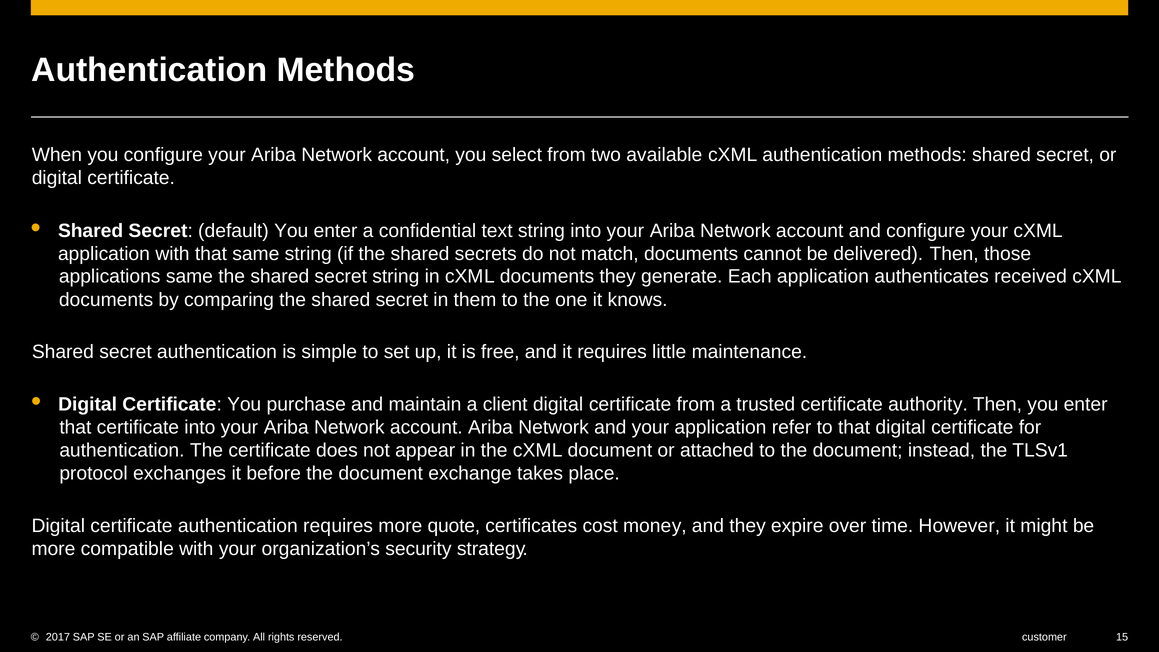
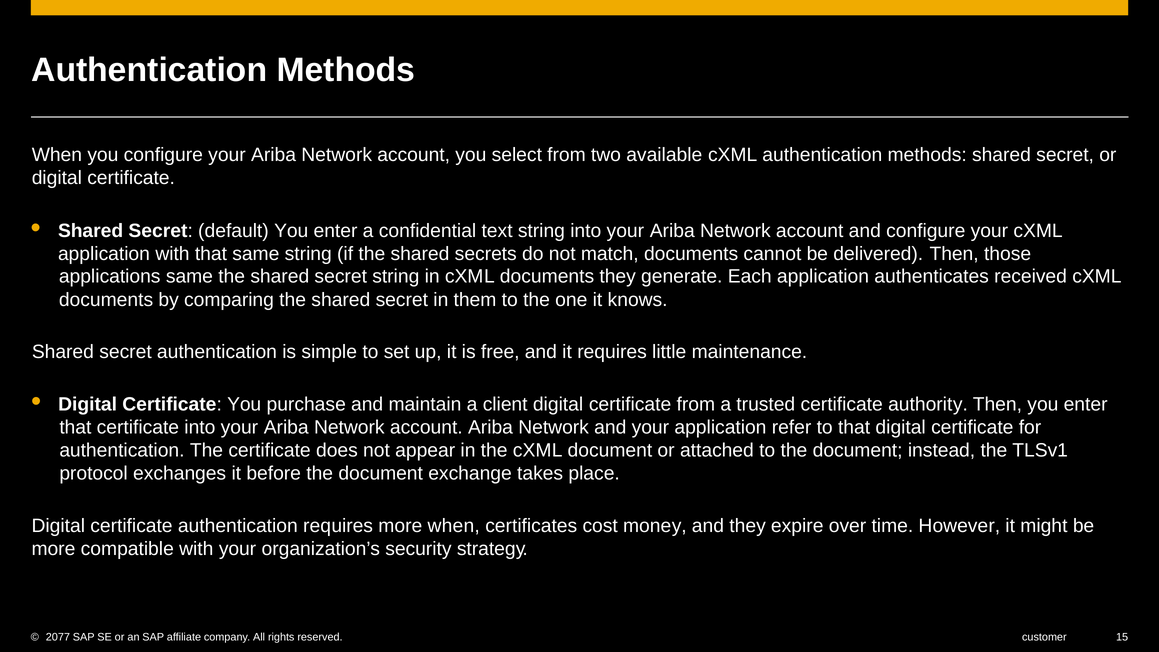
more quote: quote -> when (454, 526)
2017: 2017 -> 2077 (58, 637)
